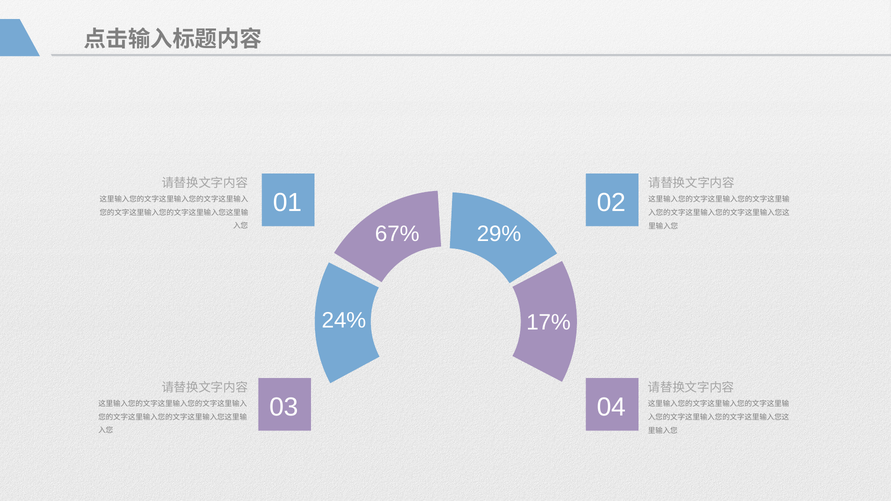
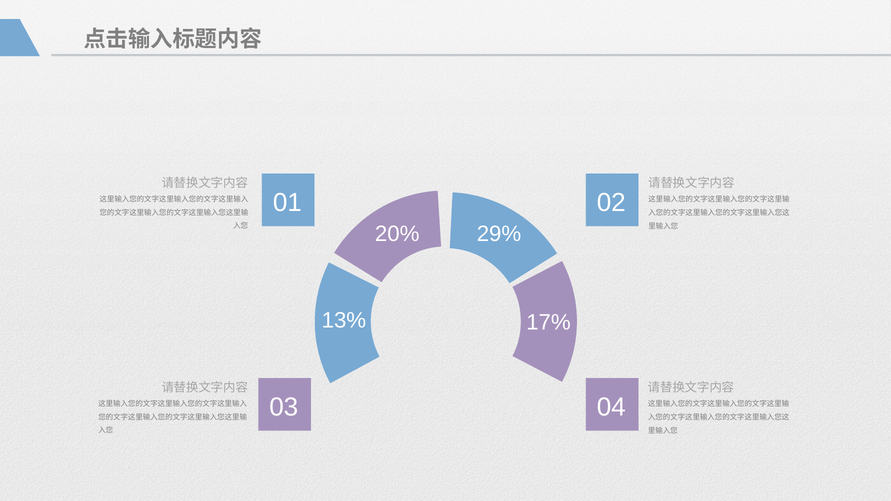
67%: 67% -> 20% (397, 234)
24%: 24% -> 13% (344, 321)
